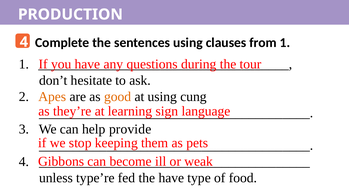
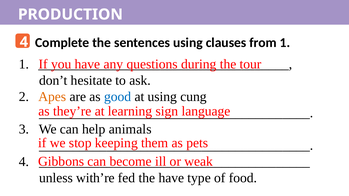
good colour: orange -> blue (118, 97)
provide: provide -> animals (130, 129)
type’re: type’re -> with’re (95, 178)
